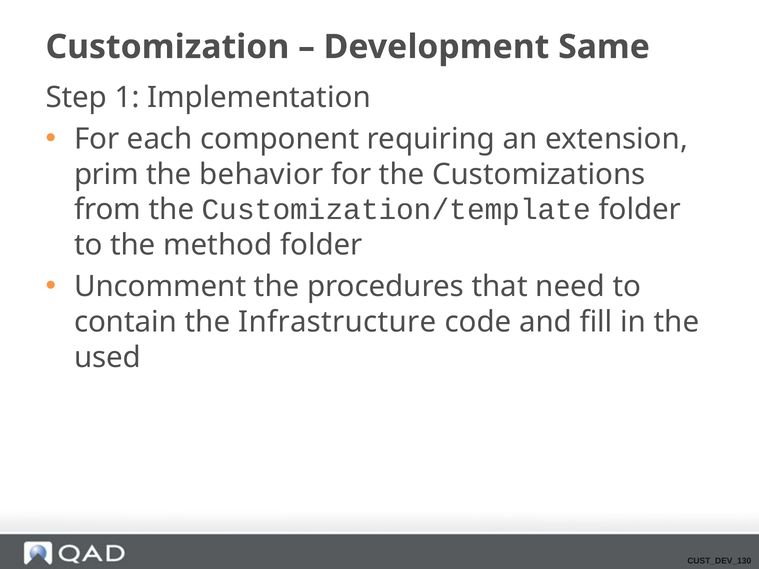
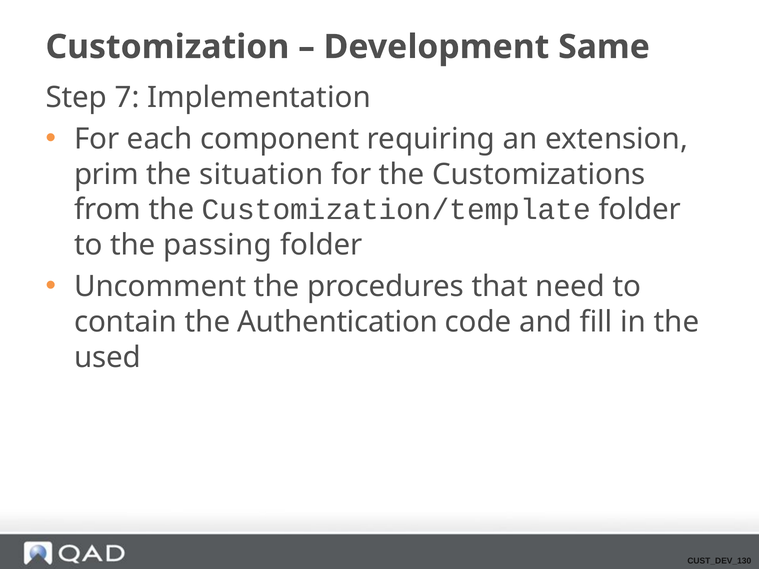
1: 1 -> 7 (127, 98)
behavior: behavior -> situation (261, 174)
method: method -> passing (218, 245)
Infrastructure: Infrastructure -> Authentication (338, 322)
